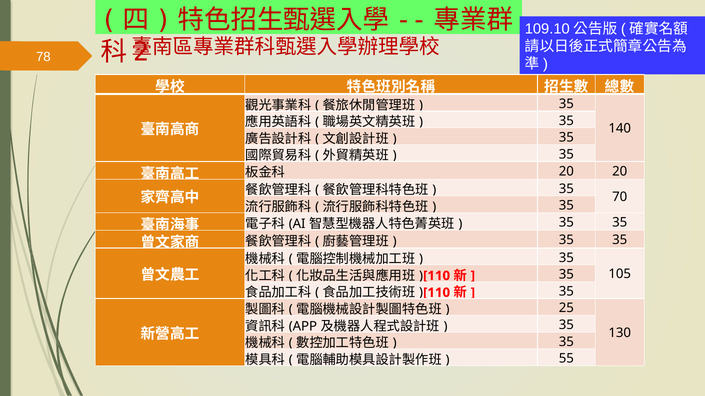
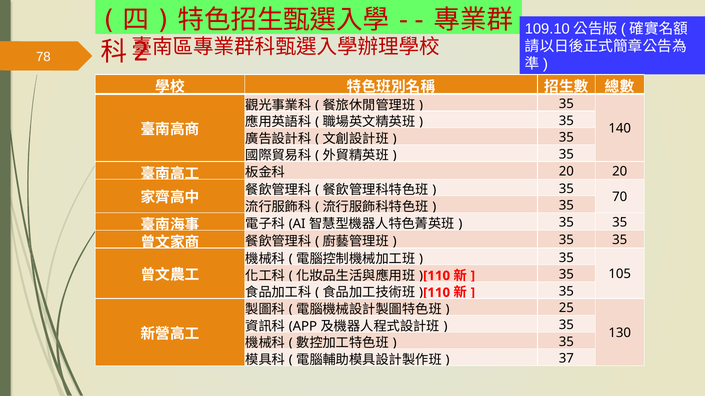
55: 55 -> 37 (566, 359)
